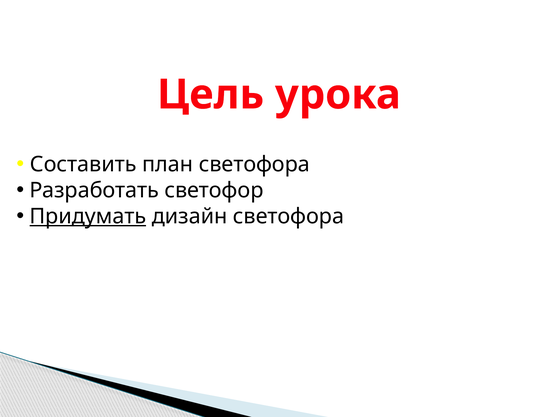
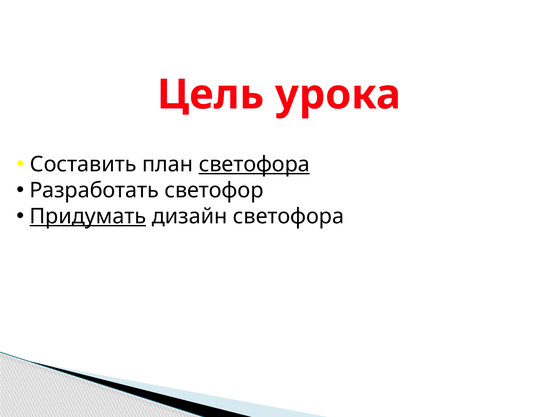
светофора underline: none -> present (254, 164)
